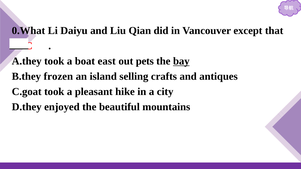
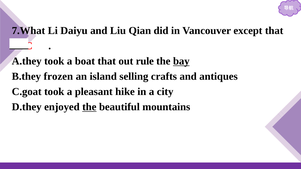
0.What: 0.What -> 7.What (28, 31)
boat east: east -> that (107, 61)
pets: pets -> rule (145, 61)
the underline: none -> present (89, 107)
